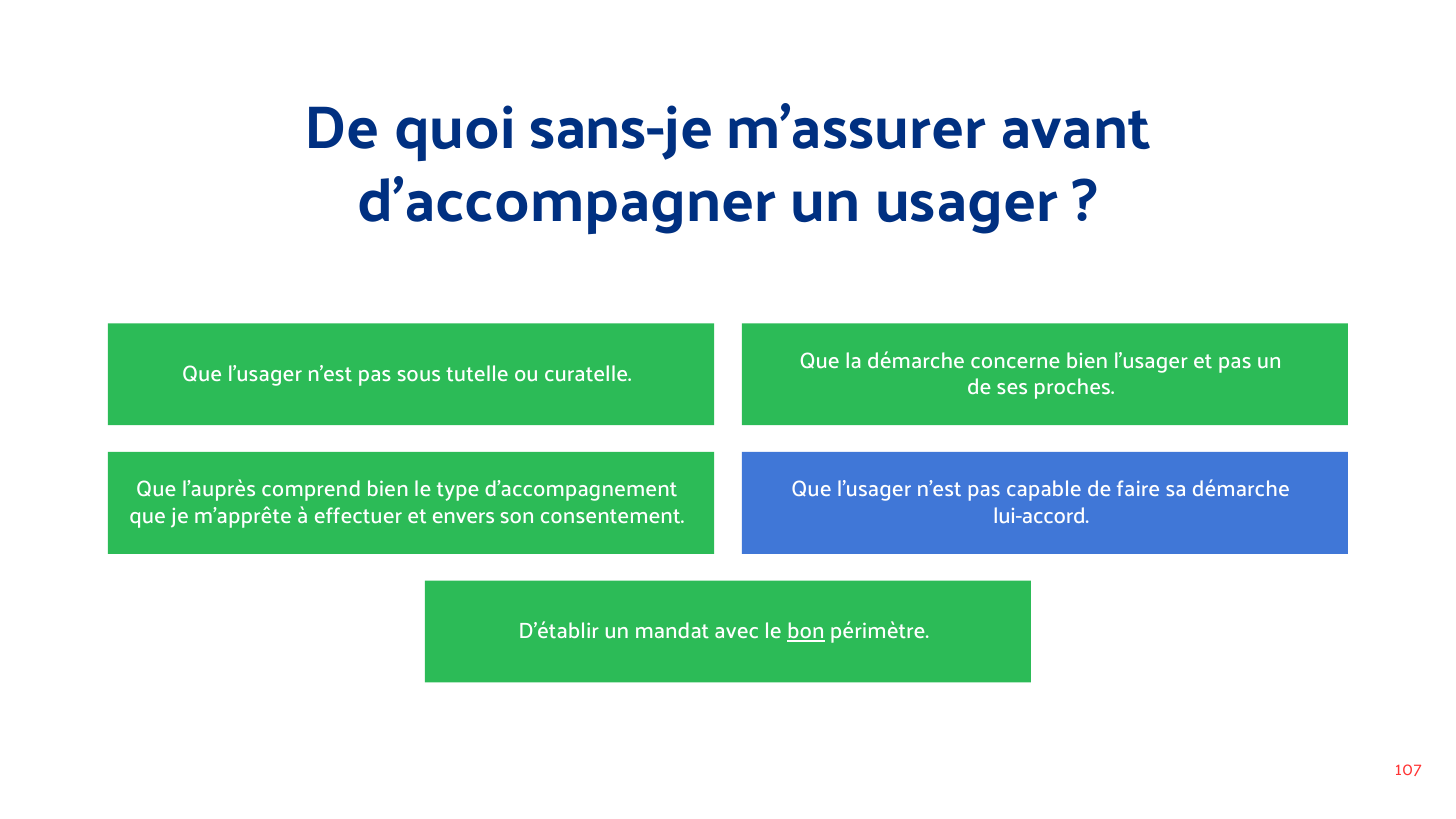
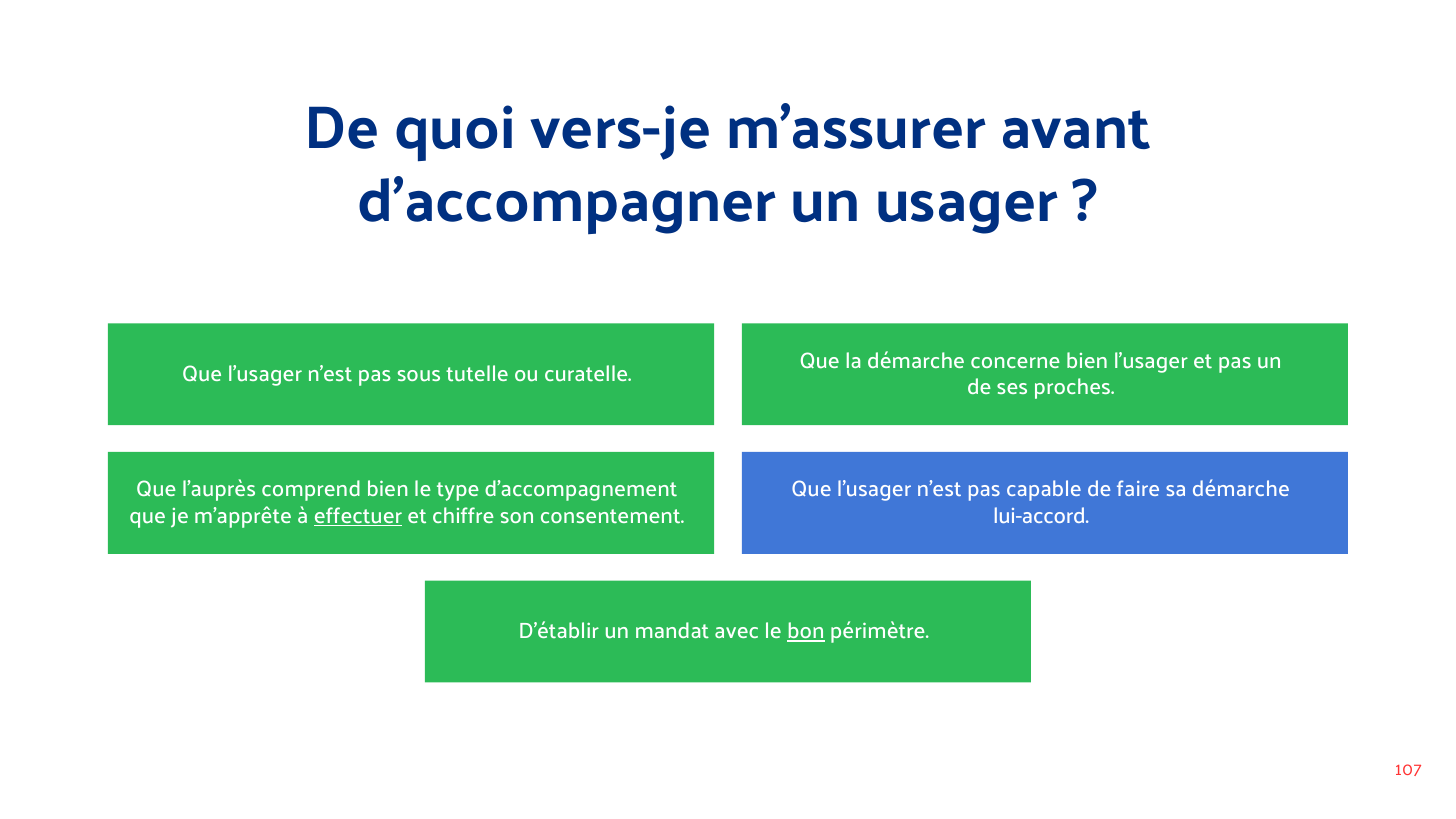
sans-je: sans-je -> vers-je (621, 129)
effectuer underline: none -> present (358, 516)
envers: envers -> chiffre (463, 516)
